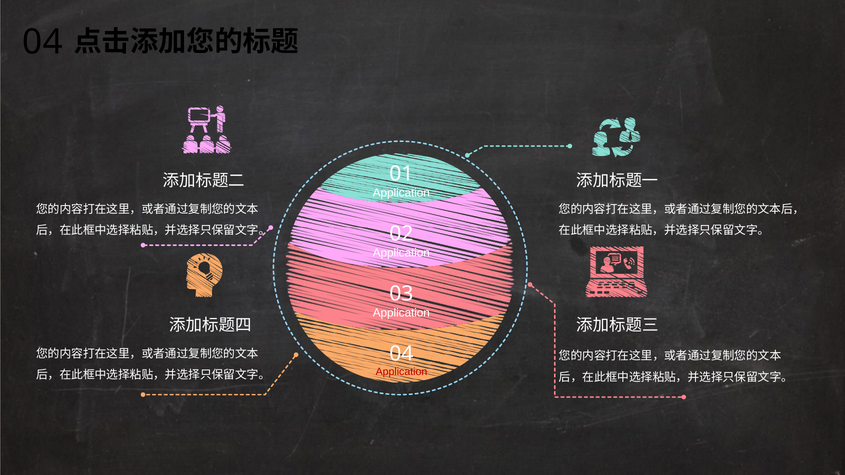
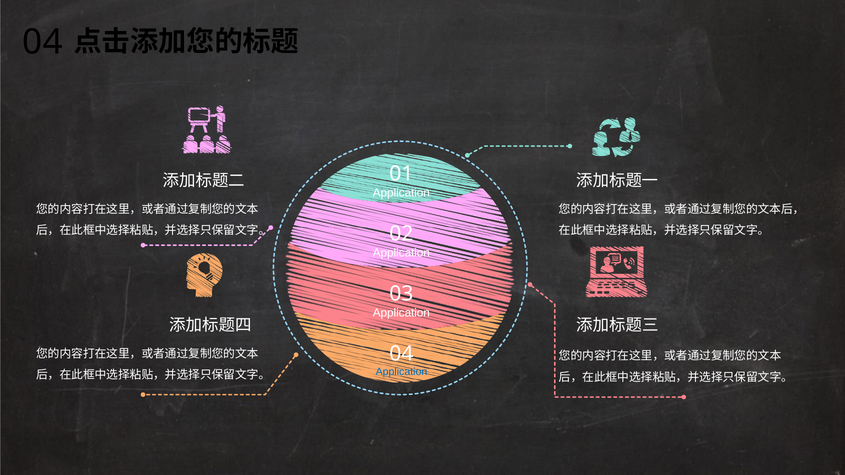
Application colour: red -> blue (401, 372)
